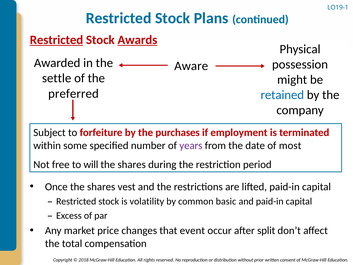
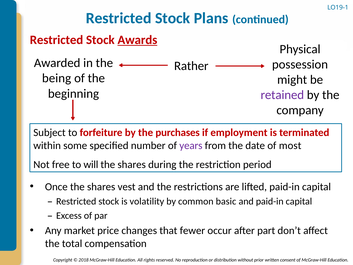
Restricted underline: present -> none (56, 40)
Aware: Aware -> Rather (191, 66)
settle: settle -> being (57, 78)
preferred: preferred -> beginning (73, 93)
retained colour: blue -> purple (282, 95)
event: event -> fewer (192, 230)
split: split -> part (266, 230)
